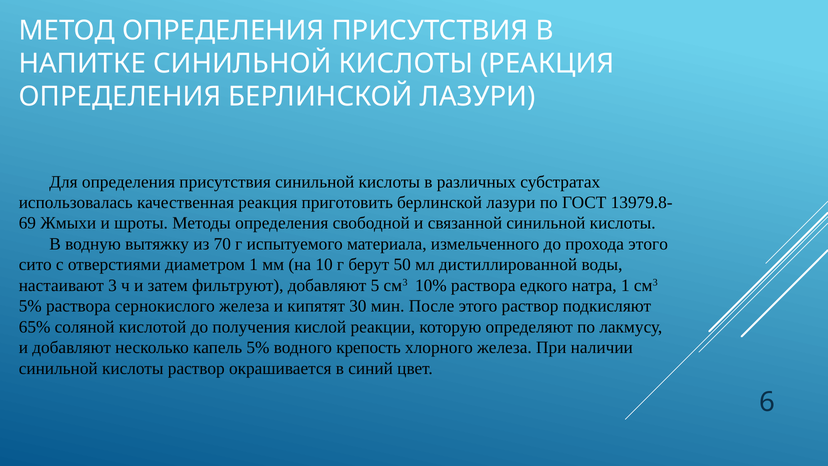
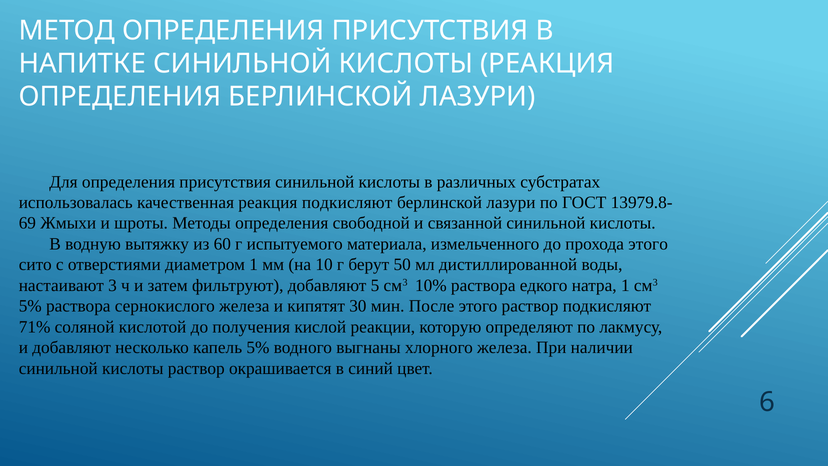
реакция приготовить: приготовить -> подкисляют (347, 202)
70: 70 -> 60 (222, 244)
65%: 65% -> 71% (35, 327)
крепость: крепость -> выгнаны (368, 347)
